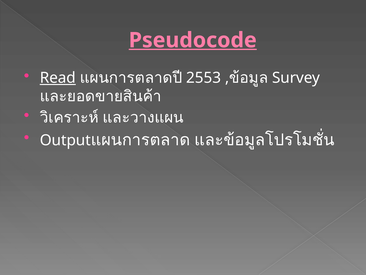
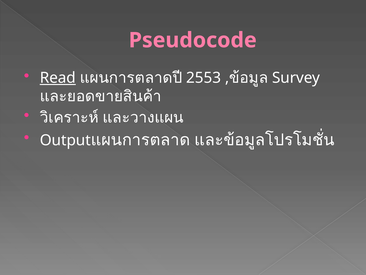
Pseudocode underline: present -> none (193, 40)
